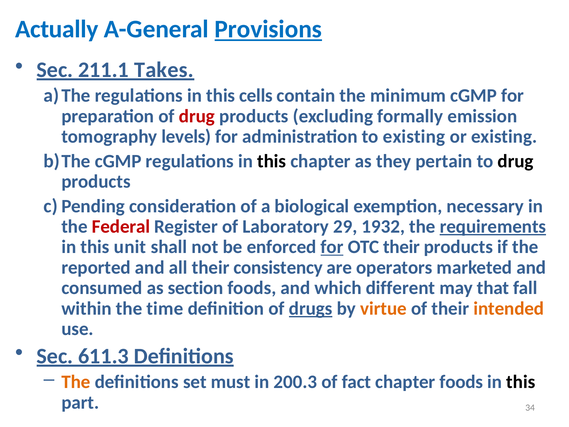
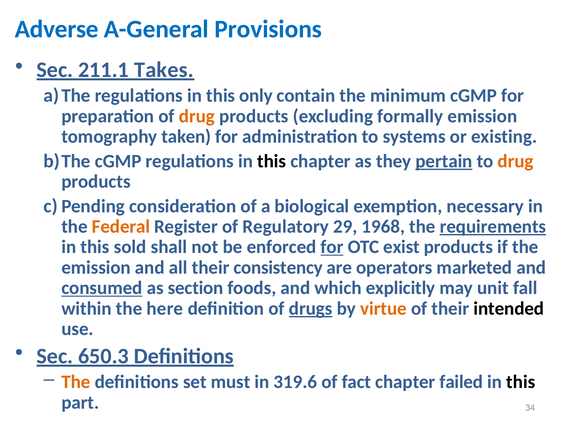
Actually: Actually -> Adverse (57, 29)
Provisions underline: present -> none (268, 29)
cells: cells -> only (256, 96)
drug colour: red -> orange (197, 116)
levels: levels -> taken (186, 137)
to existing: existing -> systems (414, 137)
pertain underline: none -> present (444, 161)
drug colour: black -> orange (516, 161)
Federal colour: red -> orange (121, 226)
Laboratory: Laboratory -> Regulatory (286, 226)
1932: 1932 -> 1968 (383, 226)
unit: unit -> sold (130, 247)
OTC their: their -> exist (401, 247)
reported: reported -> emission (96, 267)
consumed underline: none -> present (102, 288)
different: different -> explicitly (401, 288)
that: that -> unit (493, 288)
time: time -> here (165, 308)
intended colour: orange -> black (509, 308)
611.3: 611.3 -> 650.3 (103, 356)
200.3: 200.3 -> 319.6 (295, 382)
chapter foods: foods -> failed (461, 382)
